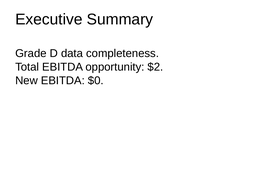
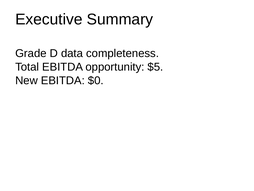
$2: $2 -> $5 (155, 67)
